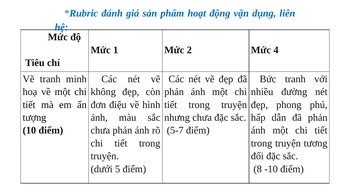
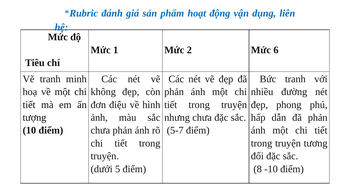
4: 4 -> 6 (276, 50)
